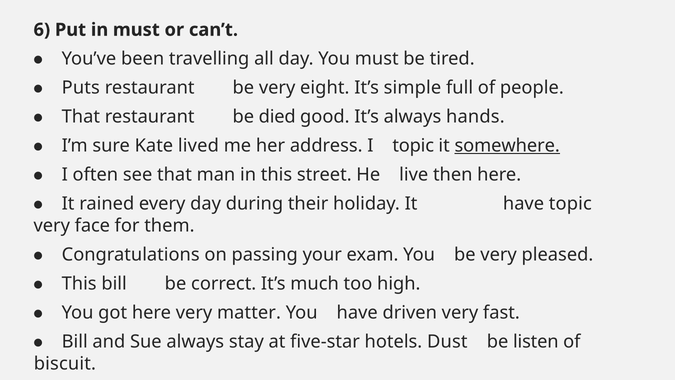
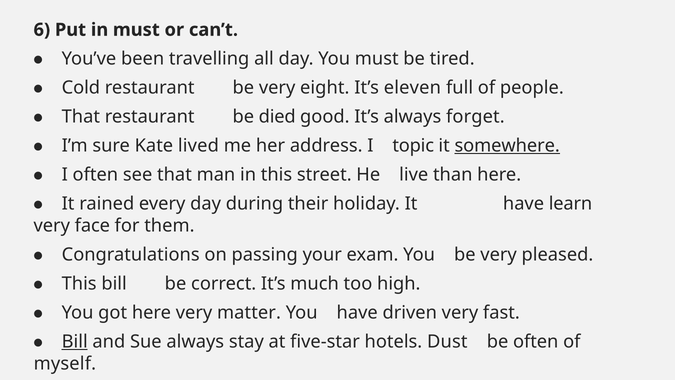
Puts: Puts -> Cold (81, 88)
simple: simple -> eleven (412, 88)
hands: hands -> forget (475, 117)
then: then -> than (453, 175)
have topic: topic -> learn (571, 204)
Bill underline: none -> present (75, 341)
be listen: listen -> often (536, 341)
biscuit: biscuit -> myself (65, 363)
